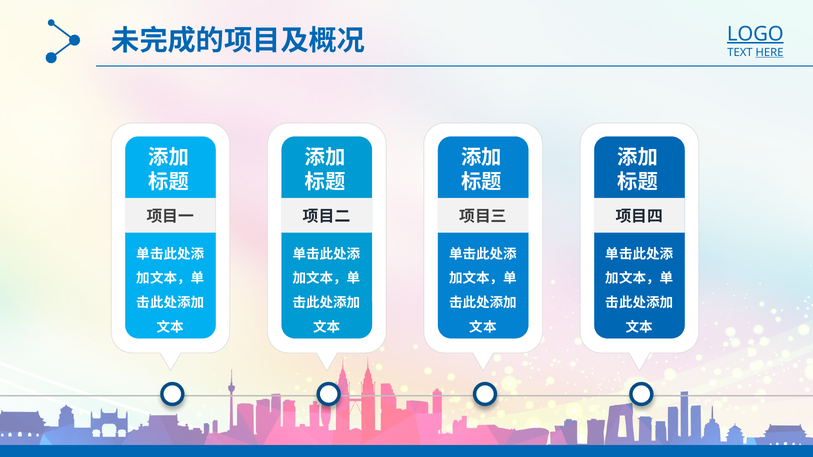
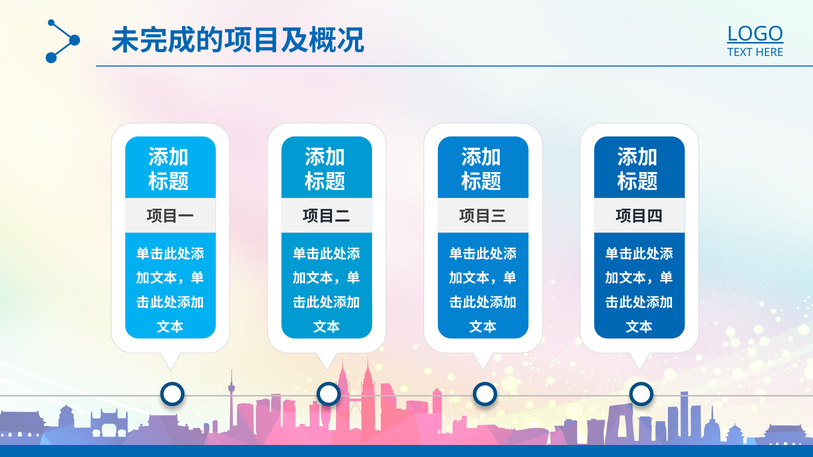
HERE underline: present -> none (769, 53)
